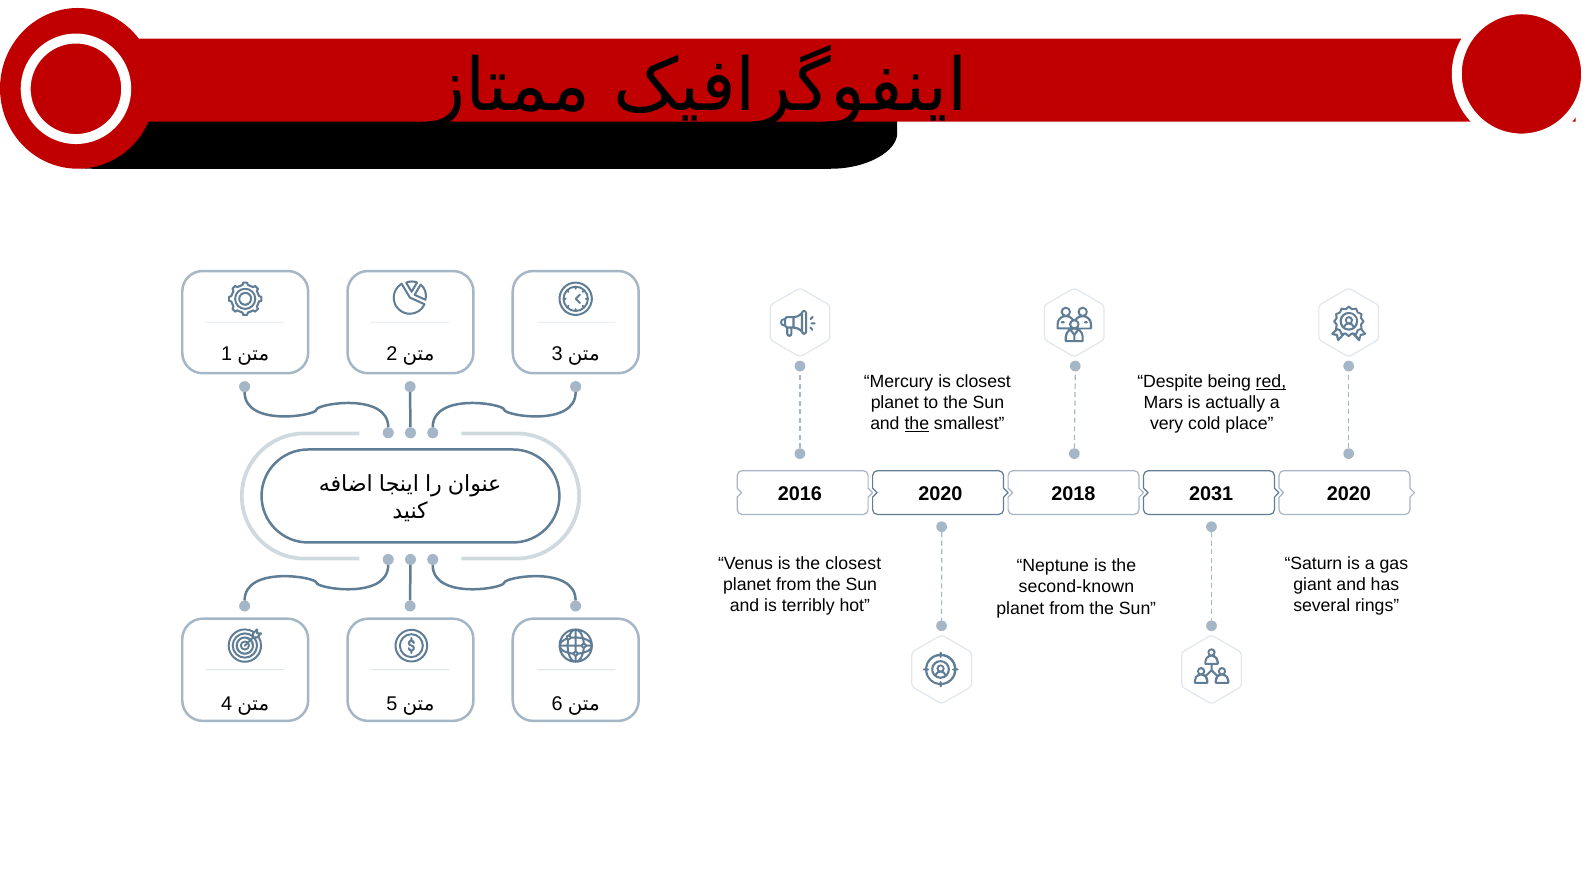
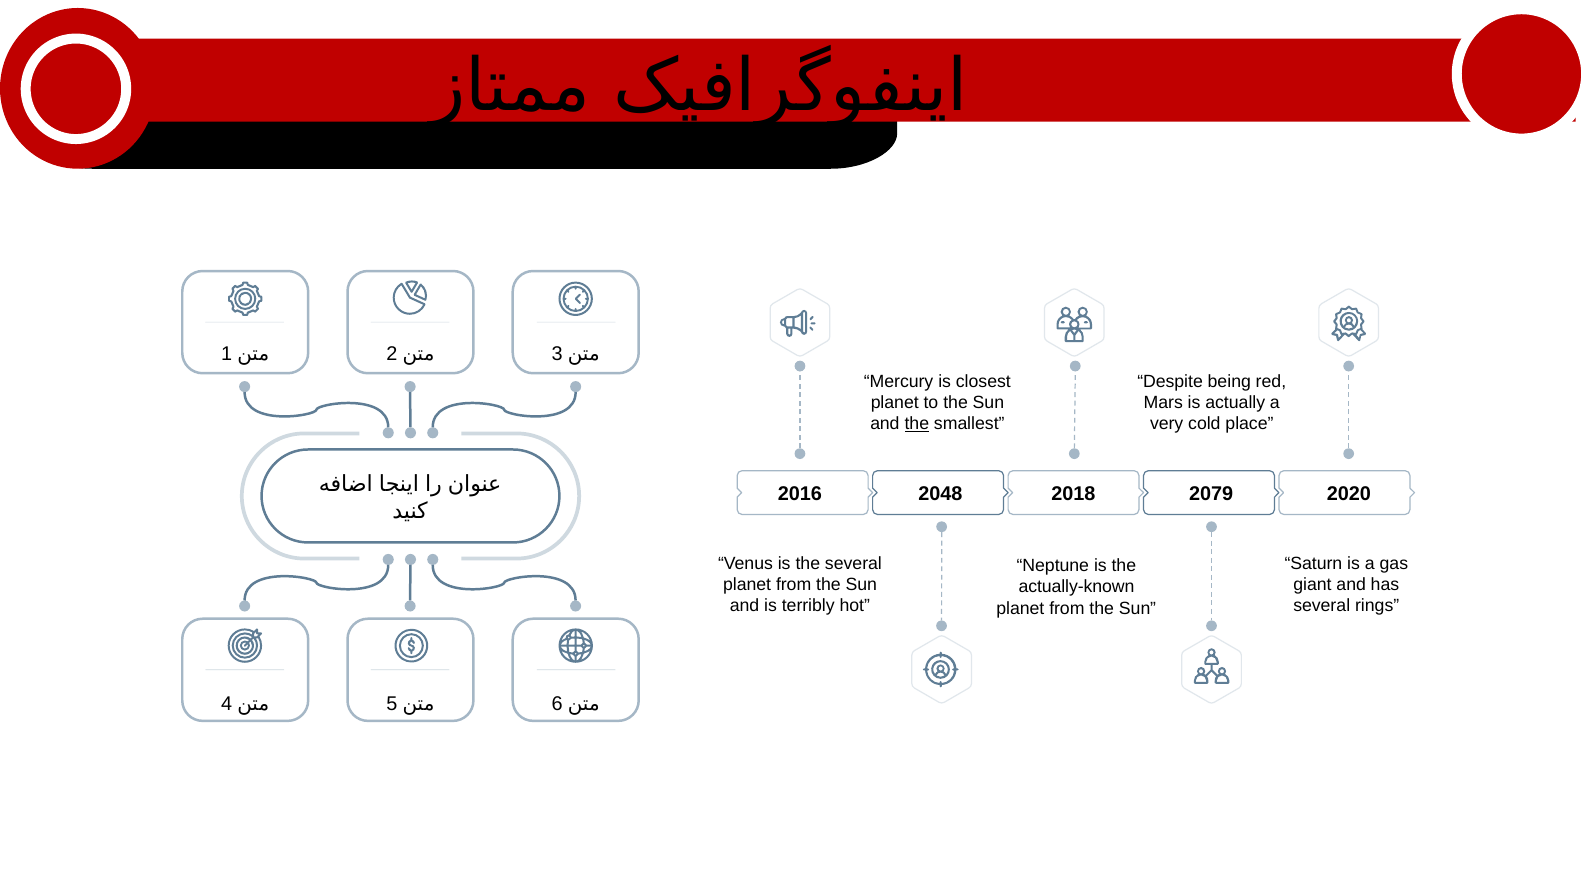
red underline: present -> none (1271, 382)
2016 2020: 2020 -> 2048 (940, 494)
2031: 2031 -> 2079 (1211, 494)
the closest: closest -> several (853, 564)
second-known: second-known -> actually-known (1076, 587)
